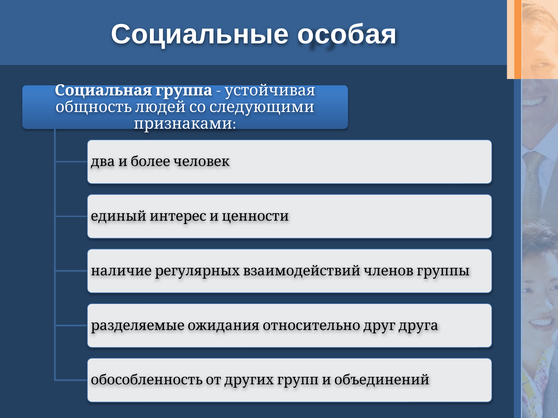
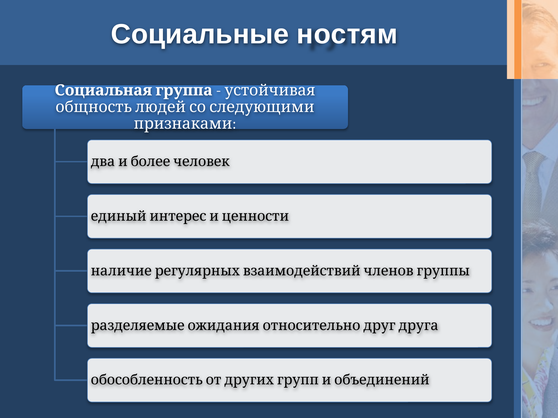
особая: особая -> ностям (347, 34)
